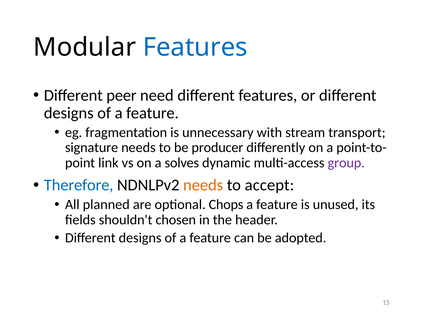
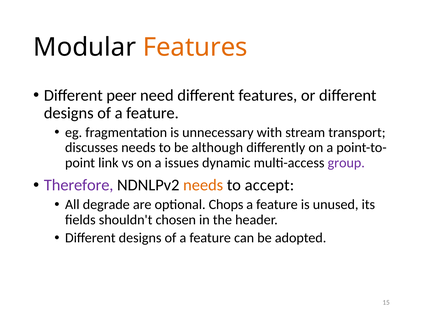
Features colour: blue -> orange (195, 47)
signature: signature -> discusses (92, 148)
producer: producer -> although (217, 148)
solves: solves -> issues (182, 163)
Therefore colour: blue -> purple (79, 185)
planned: planned -> degrade (106, 205)
